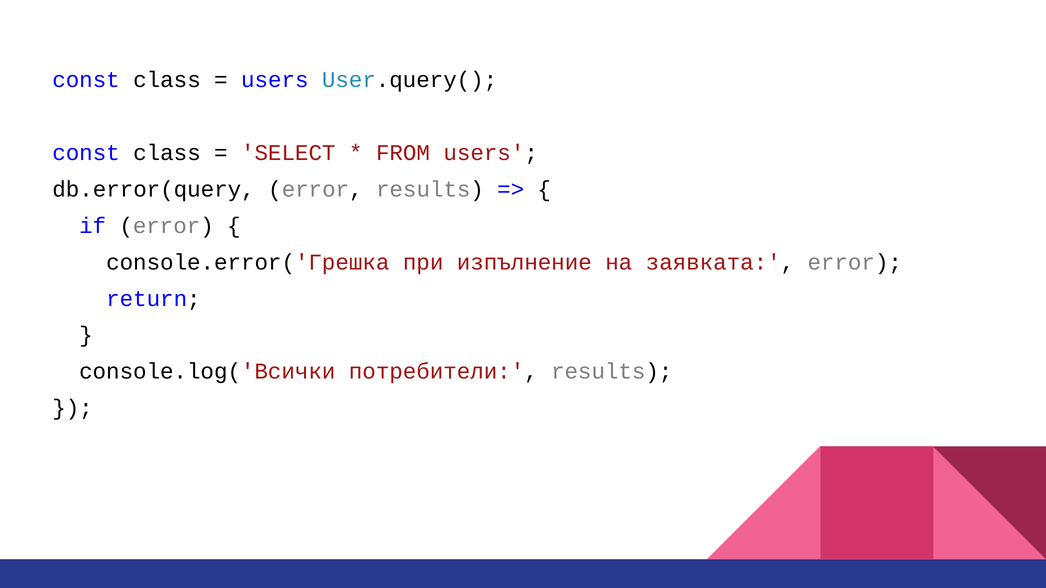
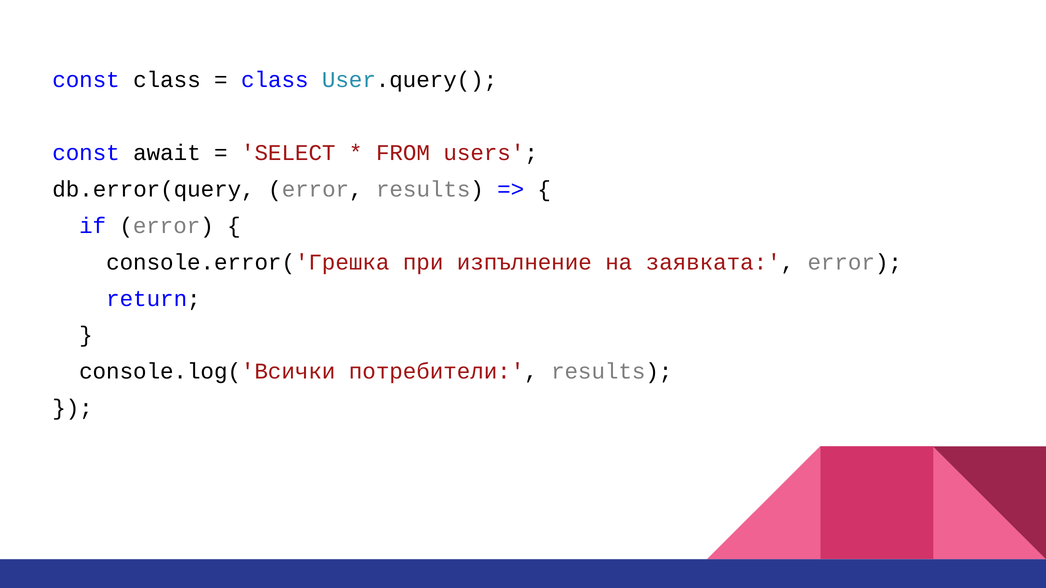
users: users -> class (275, 80)
class: class -> await (167, 153)
